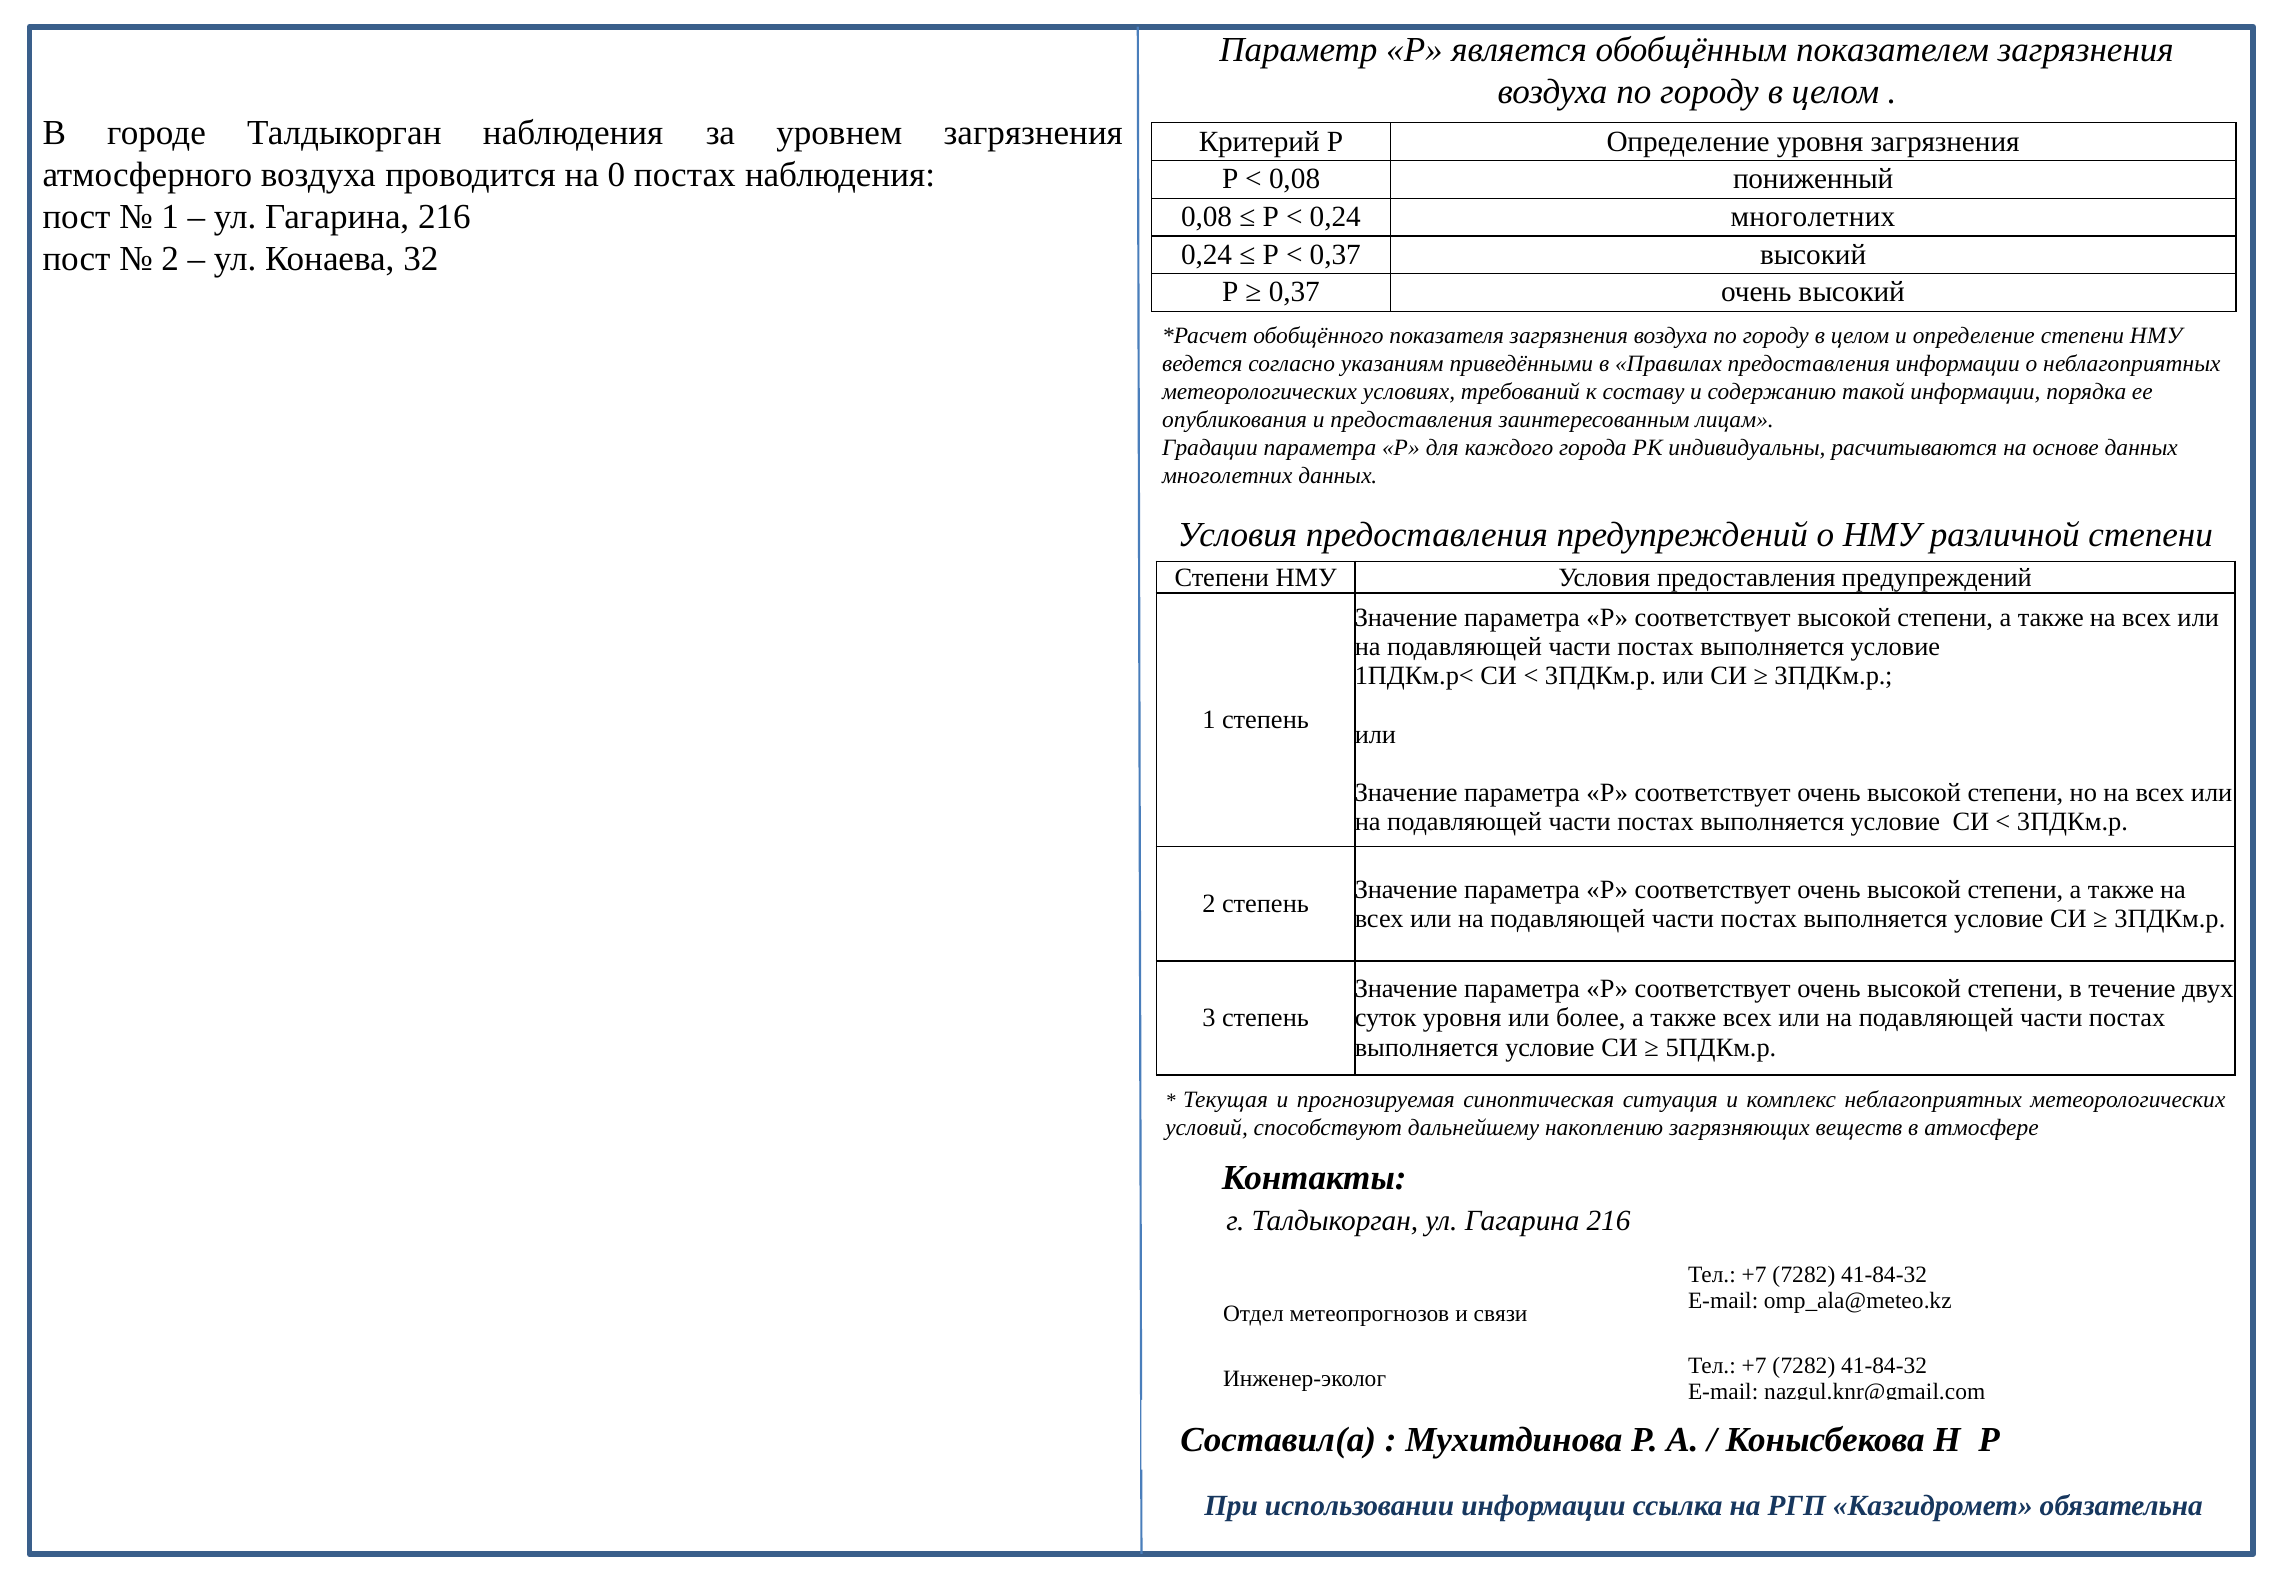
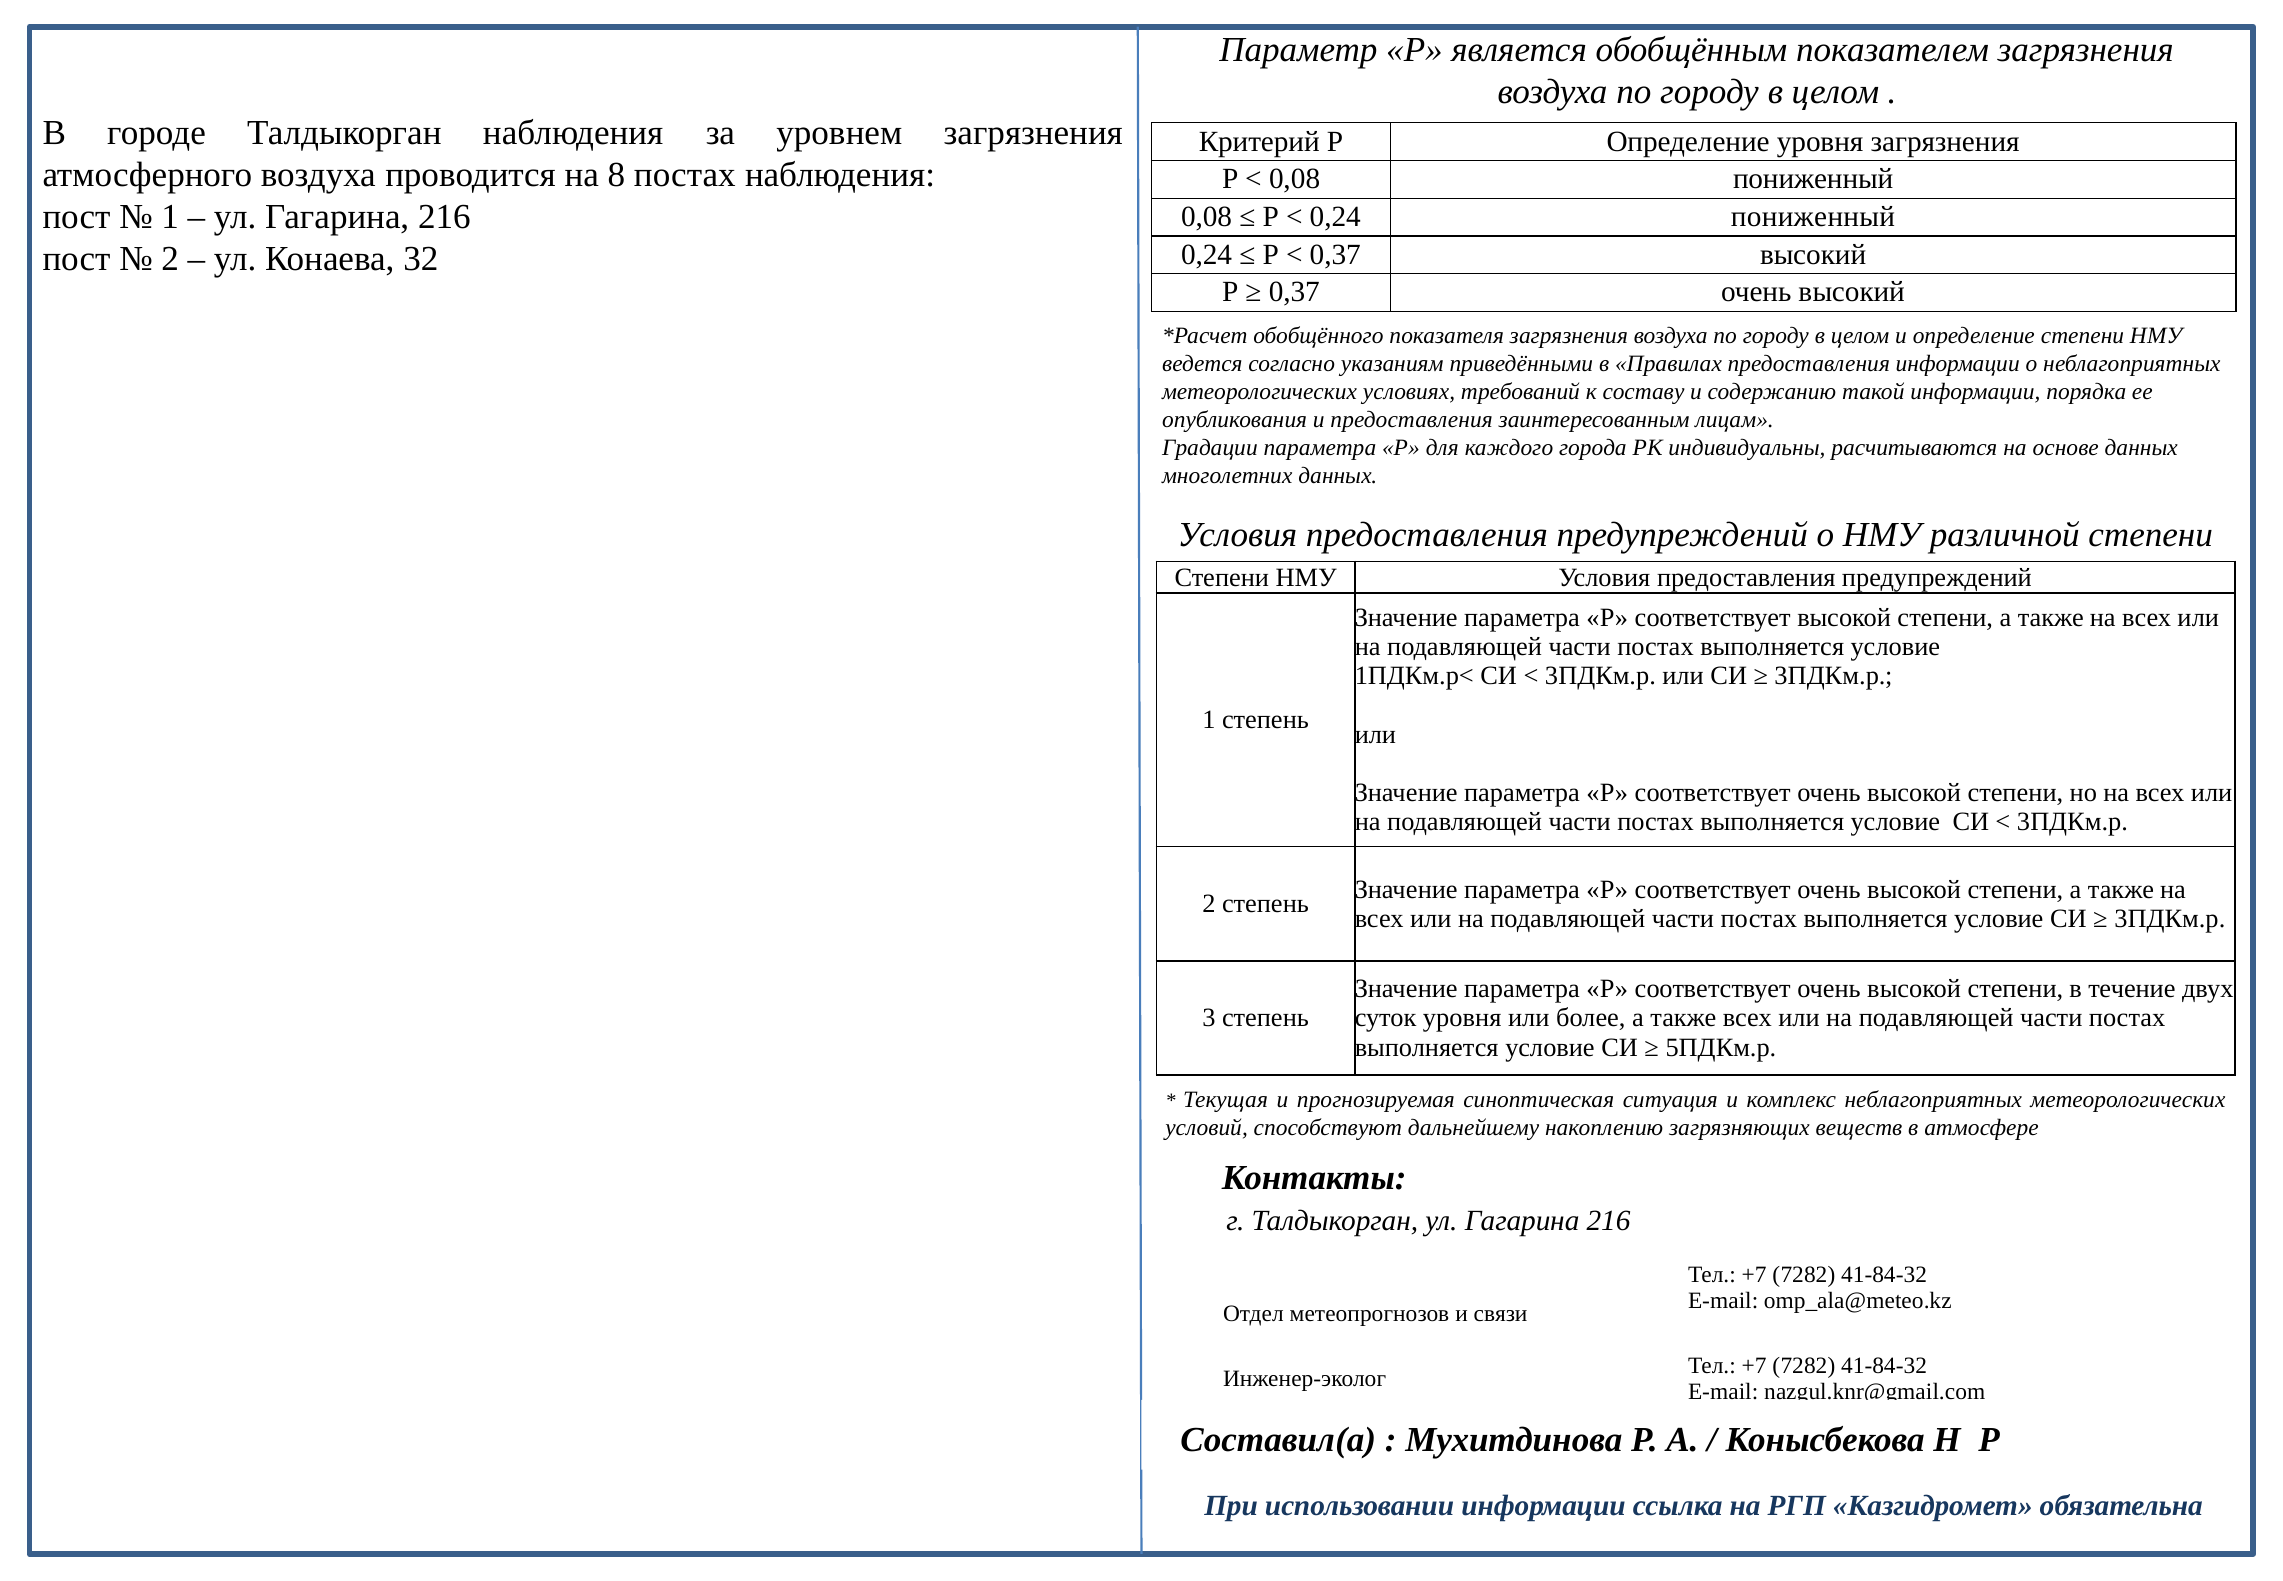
0: 0 -> 8 (616, 175)
0,24 многолетних: многолетних -> пониженный (1813, 217)
